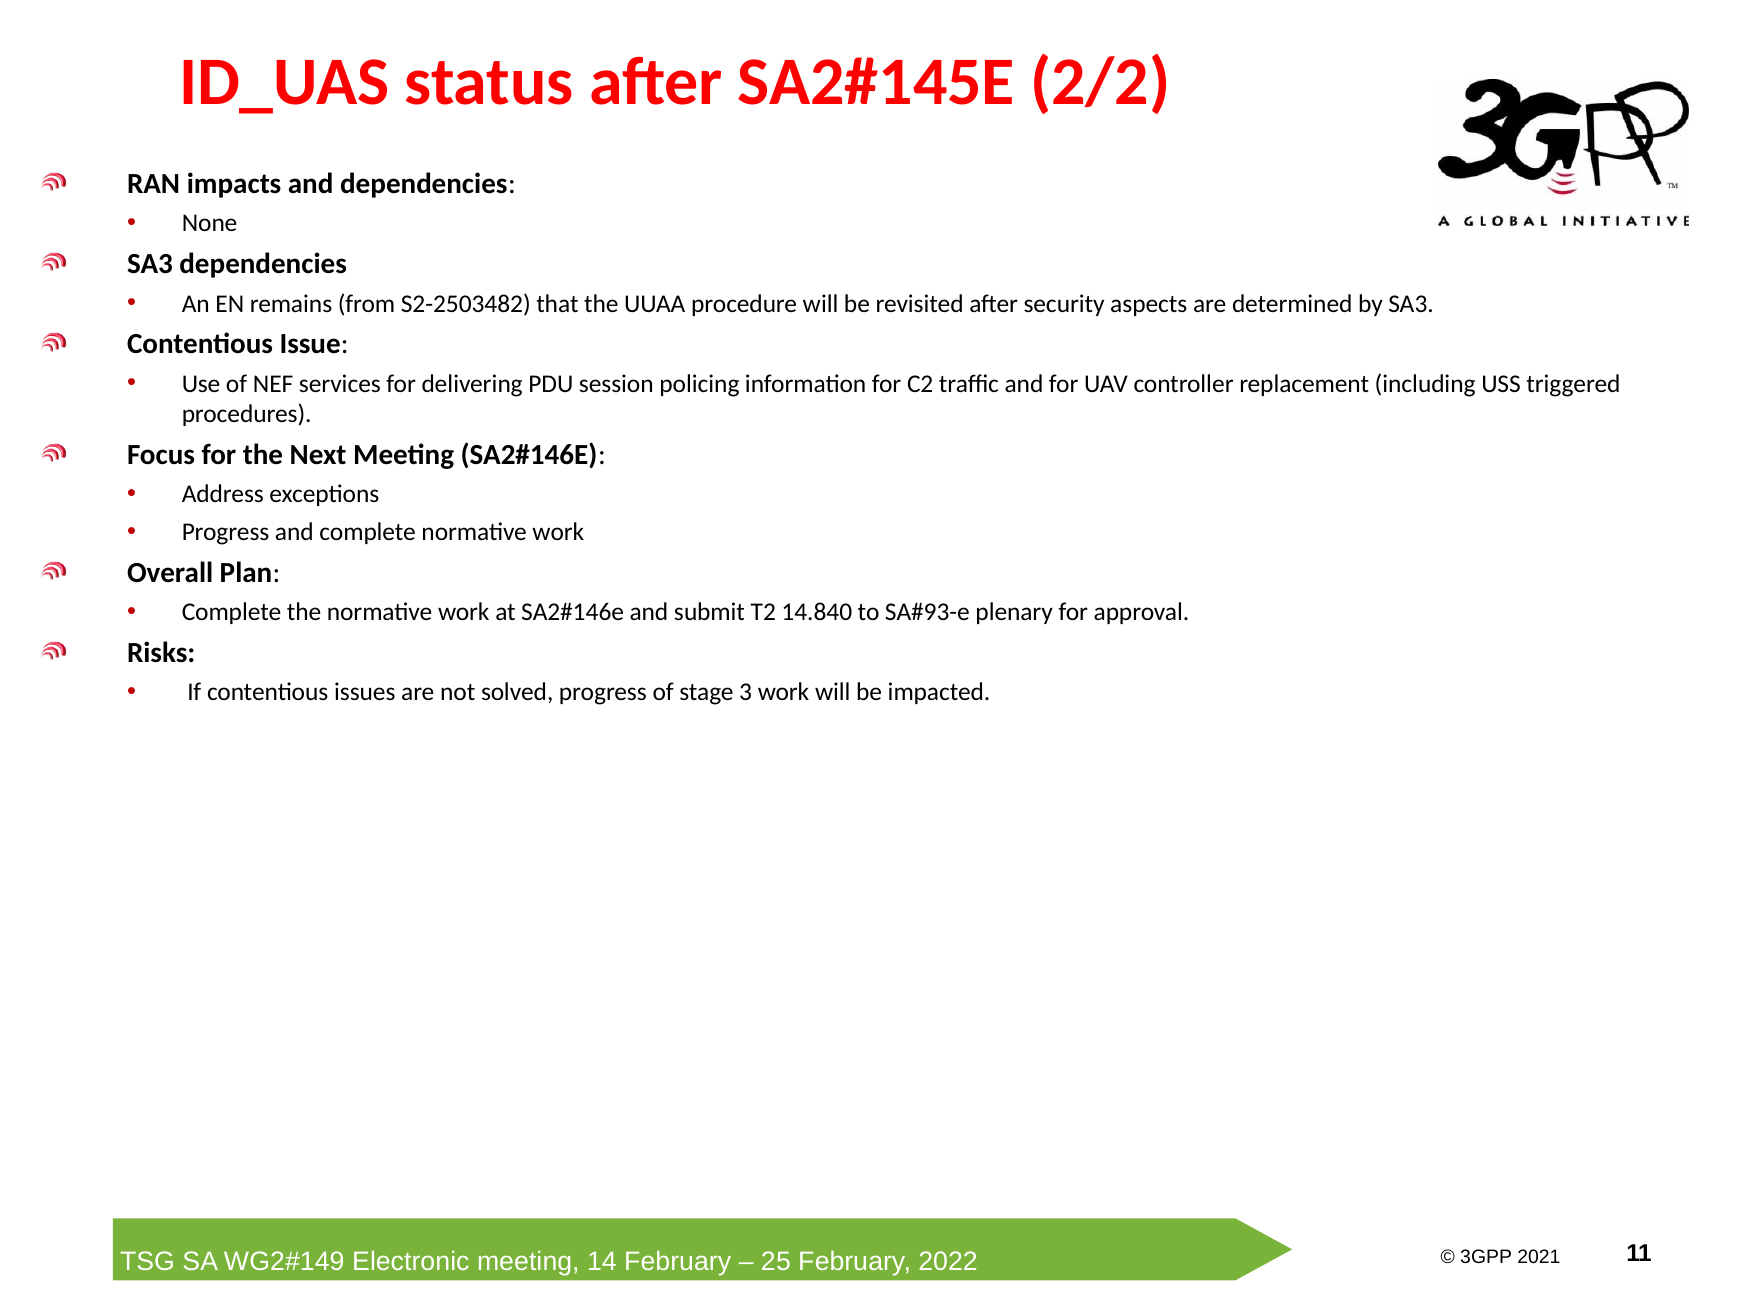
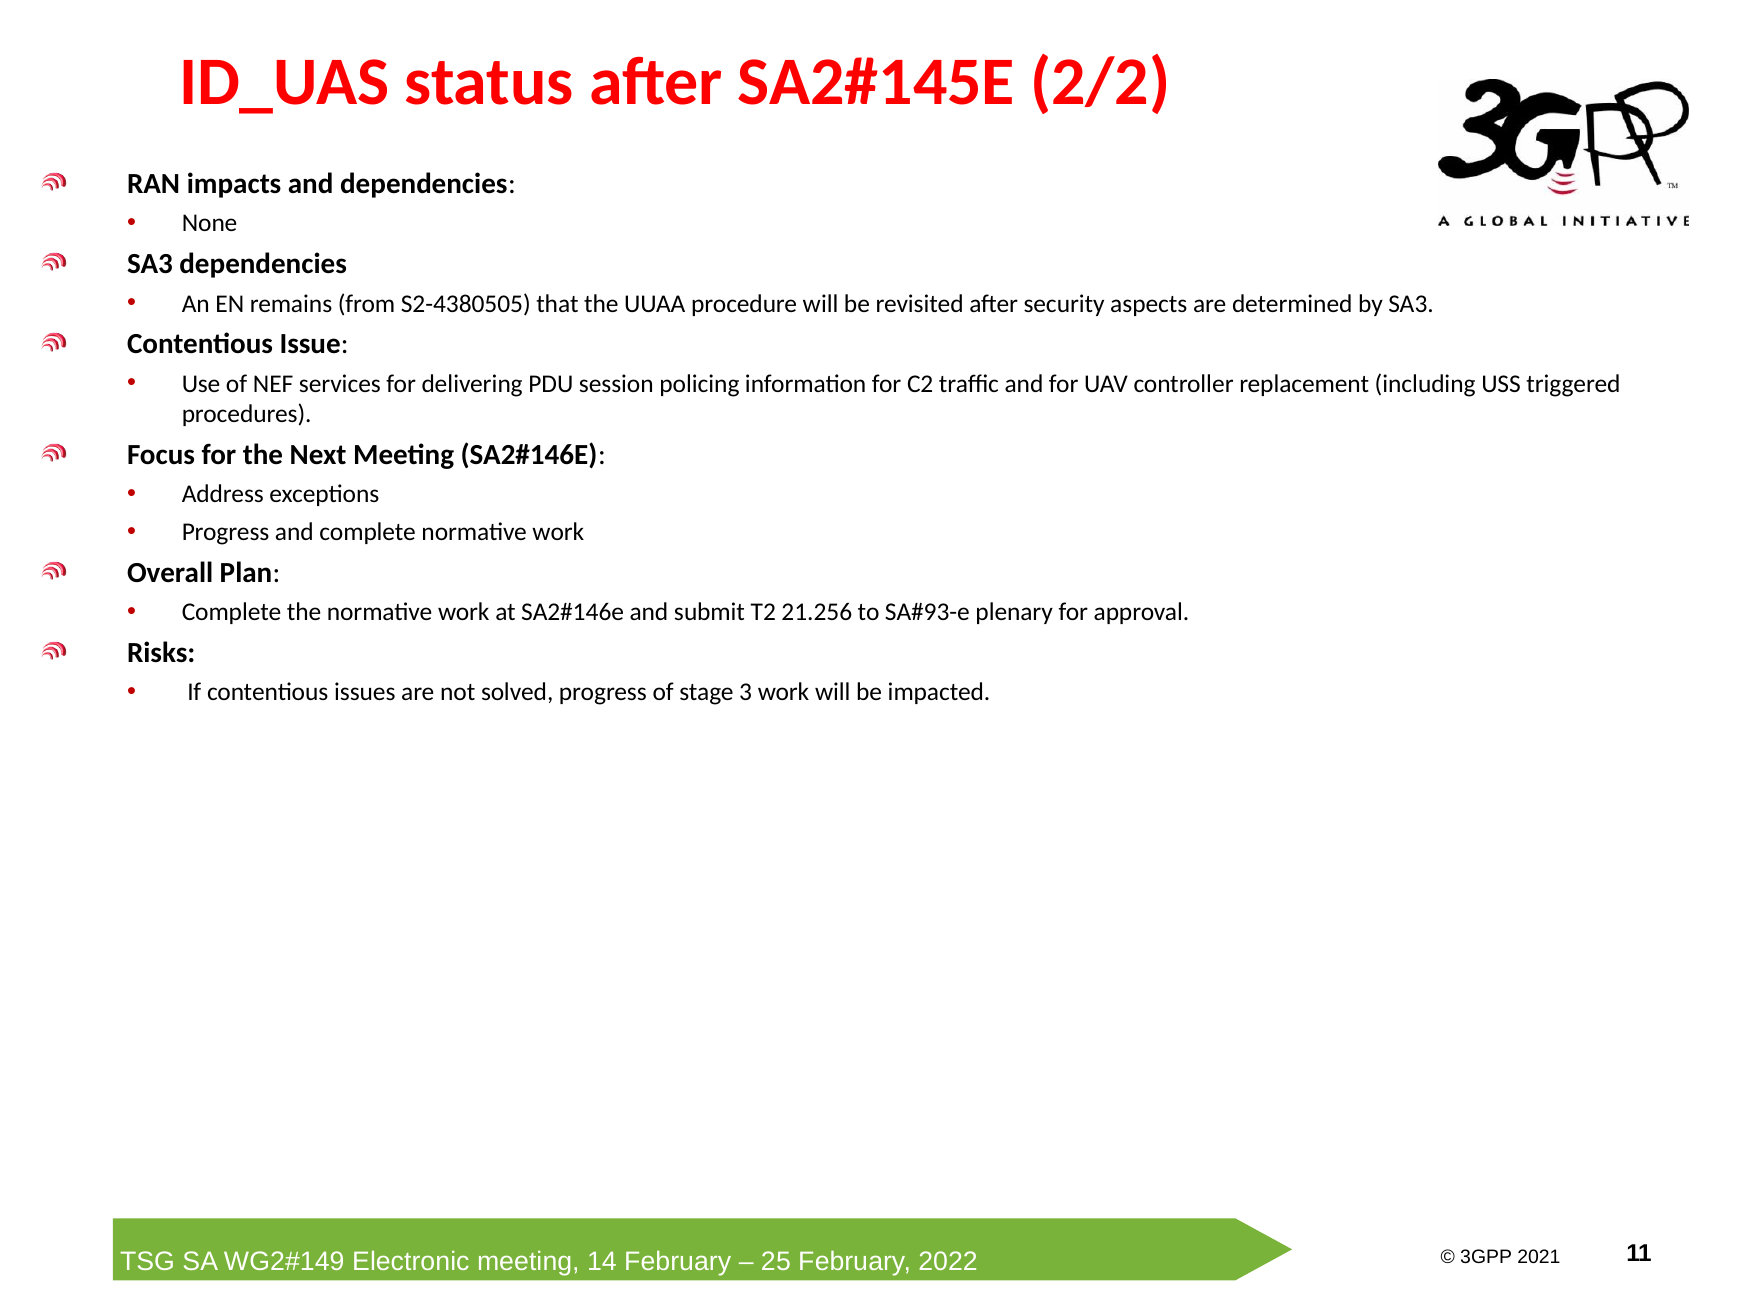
S2-2503482: S2-2503482 -> S2-4380505 (466, 304)
14.840: 14.840 -> 21.256 (817, 612)
